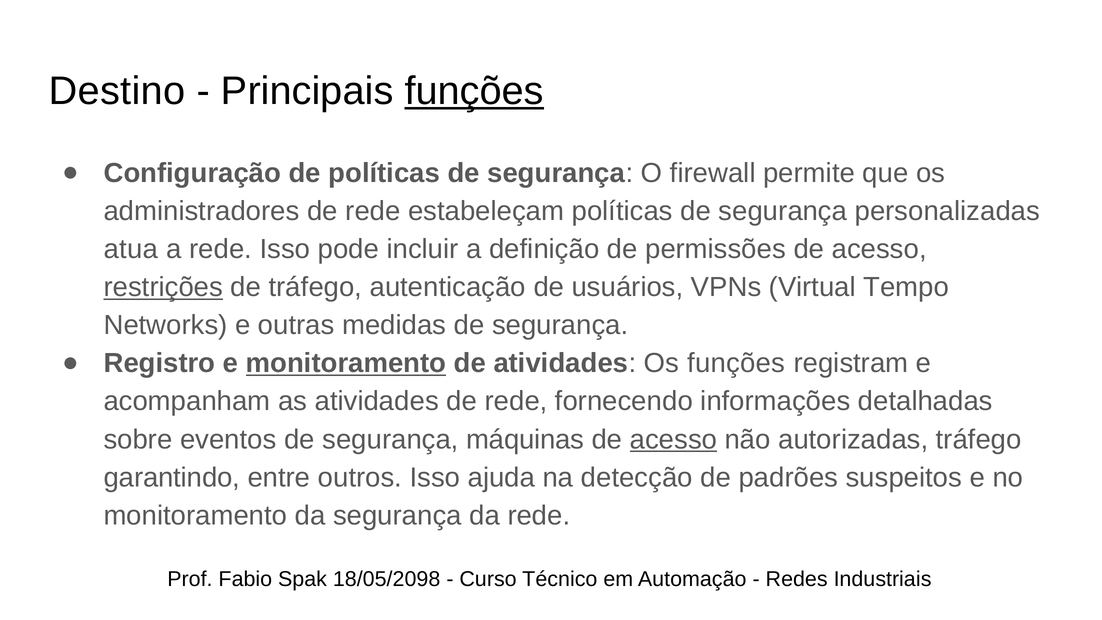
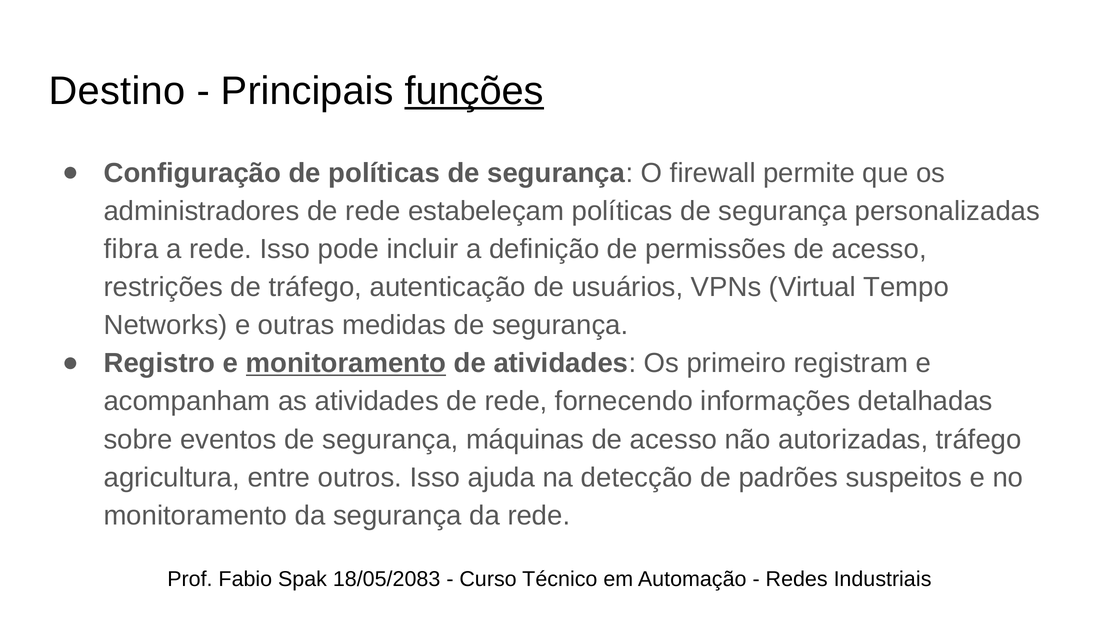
atua: atua -> fibra (131, 249)
restrições underline: present -> none (163, 287)
Os funções: funções -> primeiro (736, 363)
acesso underline: present -> none (673, 439)
garantindo: garantindo -> agricultura (172, 477)
18/05/2098: 18/05/2098 -> 18/05/2083 (387, 579)
